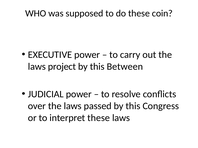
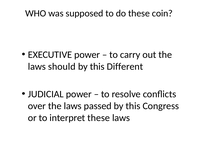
project: project -> should (62, 67)
Between: Between -> Different (125, 67)
